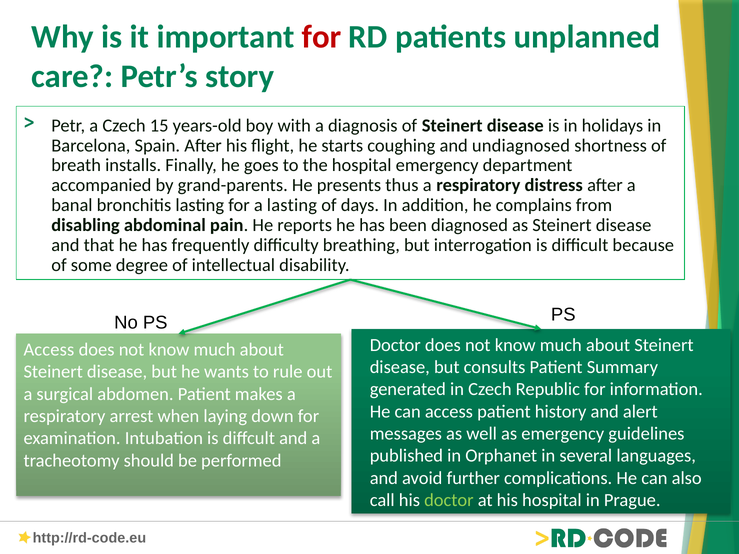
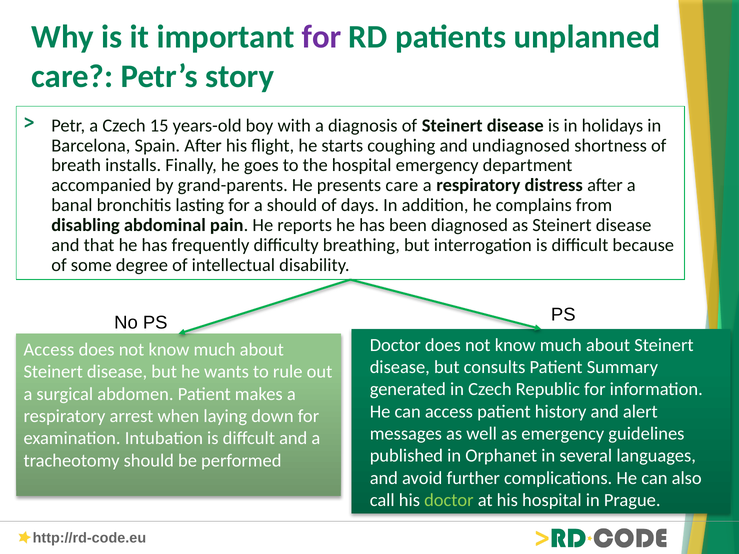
for colour: red -> purple (322, 37)
presents thus: thus -> care (402, 185)
a lasting: lasting -> should (292, 205)
